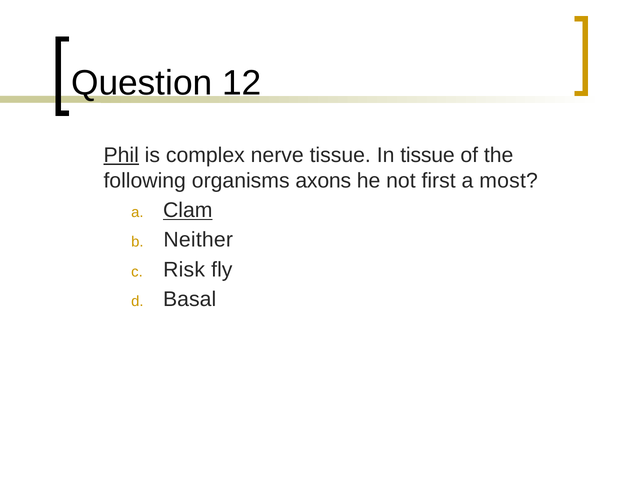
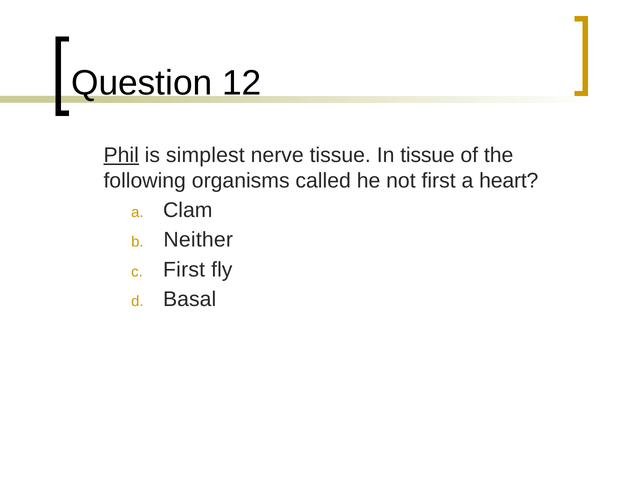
complex: complex -> simplest (205, 155)
axons: axons -> called (323, 181)
most: most -> heart (509, 181)
Clam underline: present -> none (188, 210)
Risk: Risk -> First (184, 270)
